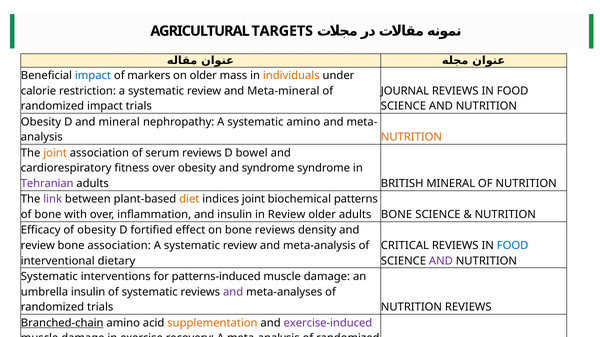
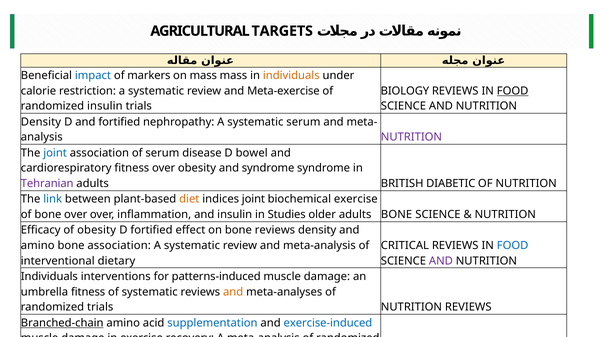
on older: older -> mass (203, 76)
Meta-mineral: Meta-mineral -> Meta-exercise (283, 91)
JOURNAL: JOURNAL -> BIOLOGY (405, 91)
FOOD underline: none -> present (513, 91)
randomized impact: impact -> insulin (105, 106)
Obesity: Obesity -> Density (41, 122)
and mineral: mineral -> fortified (119, 122)
systematic amino: amino -> serum (303, 122)
NUTRITION colour: orange -> purple (411, 137)
joint colour: orange -> blue (55, 153)
serum reviews: reviews -> disease (202, 153)
BRITISH MINERAL: MINERAL -> DIABETIC (451, 184)
link colour: purple -> blue (53, 200)
biochemical patterns: patterns -> exercise (356, 200)
bone with: with -> over (76, 215)
in Review: Review -> Studies (287, 215)
review: review -> amino (38, 246)
Systematic: Systematic -> Individuals (49, 277)
umbrella insulin: insulin -> fitness (88, 292)
and colour: purple -> orange (233, 292)
supplementation colour: orange -> blue (212, 323)
exercise-induced colour: purple -> blue (328, 323)
